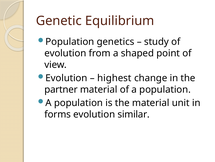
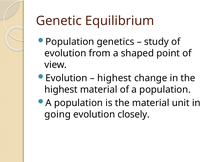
partner: partner -> highest (61, 89)
forms: forms -> going (58, 114)
similar: similar -> closely (134, 114)
